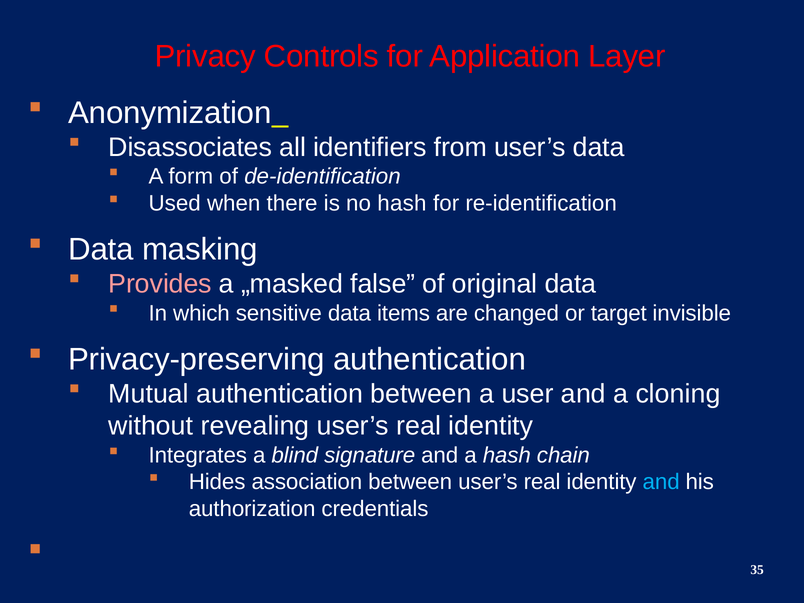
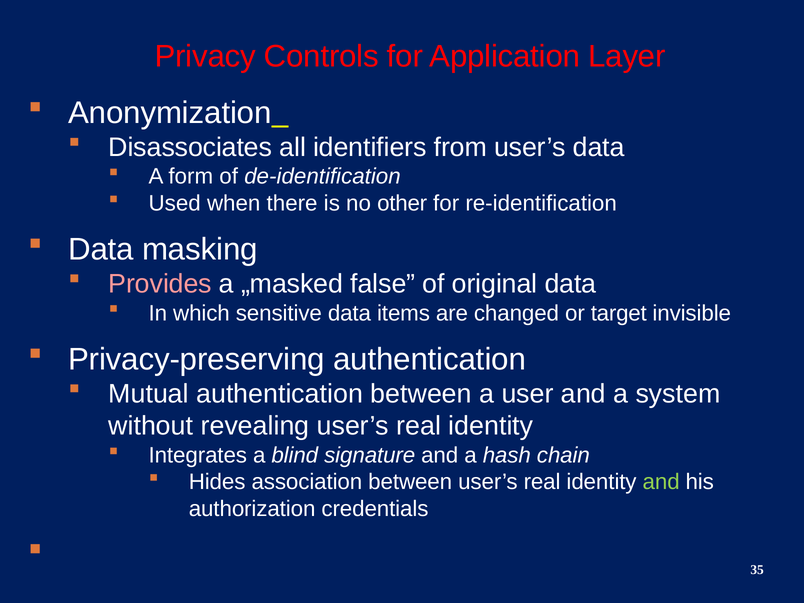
no hash: hash -> other (402, 203)
cloning: cloning -> system (678, 394)
and colour: light blue -> light green (661, 482)
